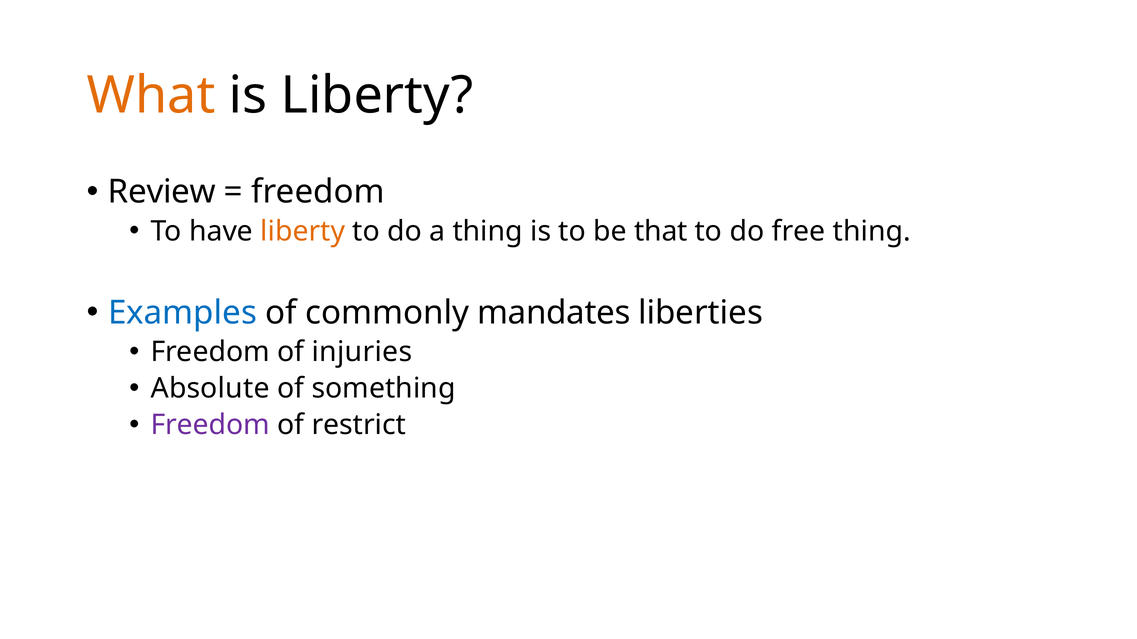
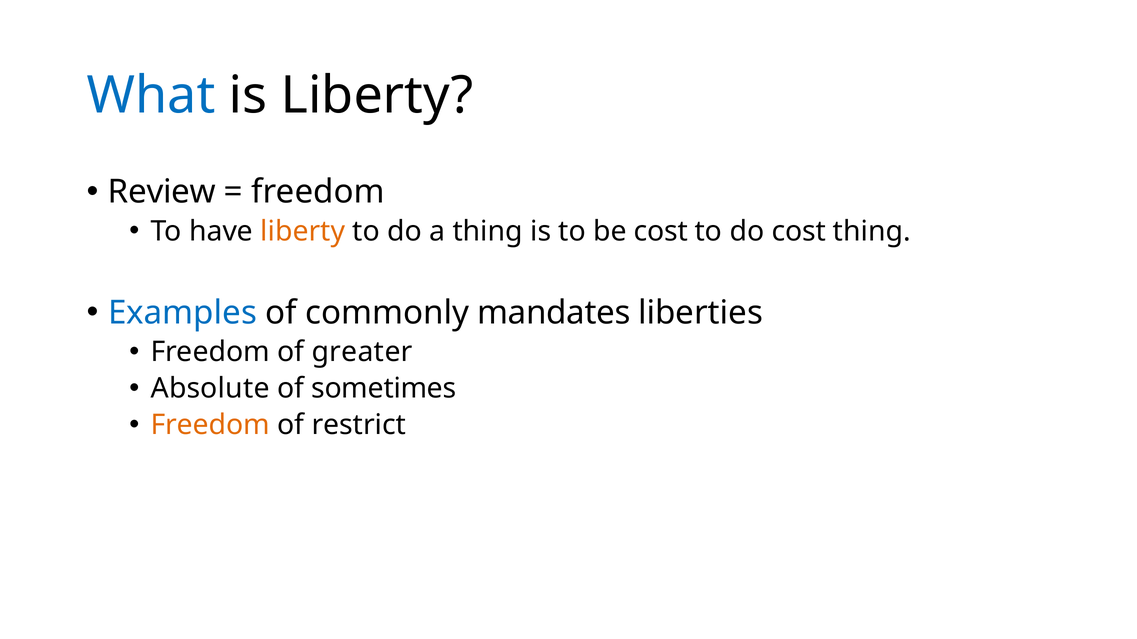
What colour: orange -> blue (151, 96)
be that: that -> cost (661, 231)
do free: free -> cost (799, 231)
injuries: injuries -> greater (362, 352)
something: something -> sometimes (384, 389)
Freedom colour: purple -> orange (210, 425)
